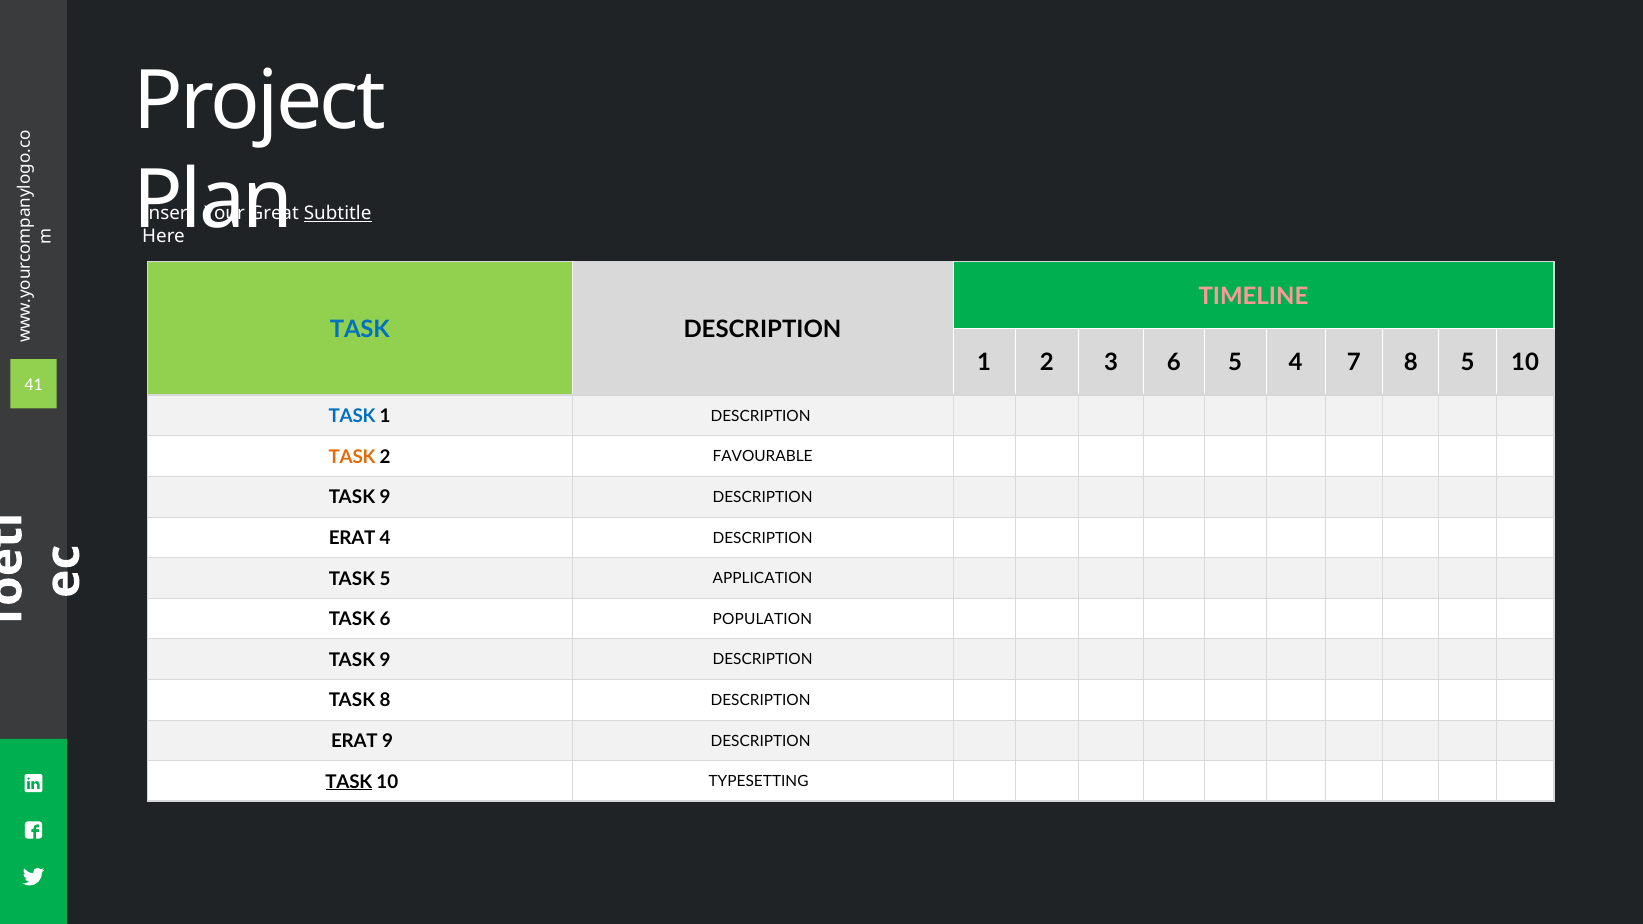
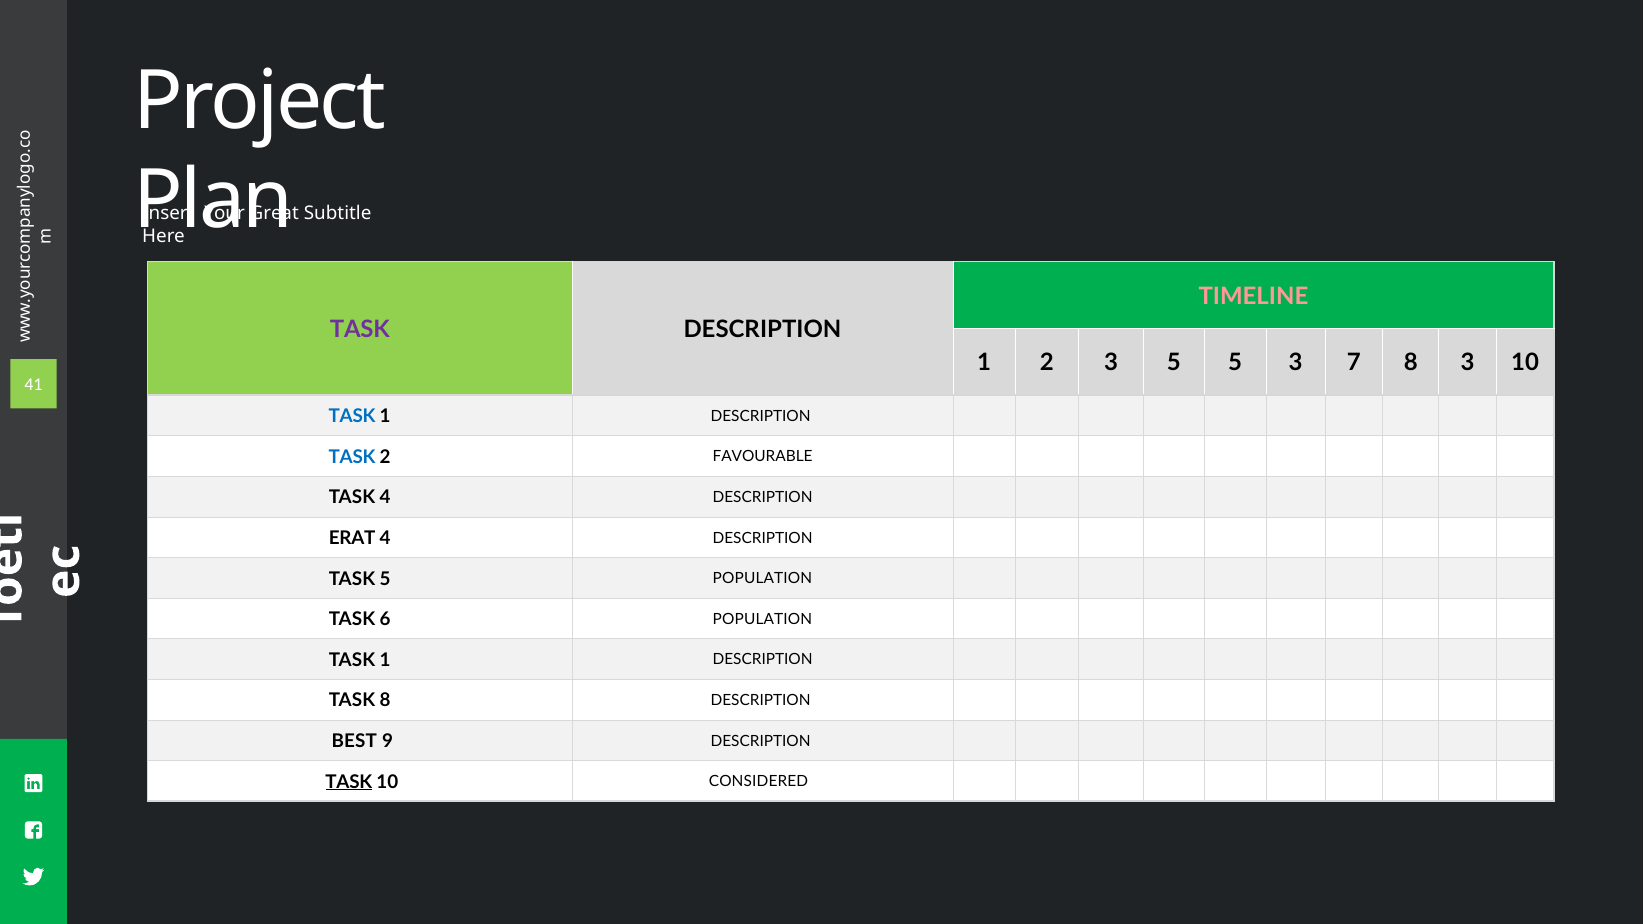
Subtitle underline: present -> none (338, 214)
TASK colour: blue -> purple (360, 330)
3 6: 6 -> 5 (1174, 363)
5 4: 4 -> 3 (1296, 363)
8 5: 5 -> 3 (1468, 363)
TASK colour: orange -> blue (352, 457)
9: 9 -> 4 (385, 498)
5 APPLICATION: APPLICATION -> POPULATION (762, 579)
9: 9 -> 1 (385, 660)
ERAT: ERAT -> BEST (354, 741)
TYPESETTING: TYPESETTING -> CONSIDERED (758, 782)
